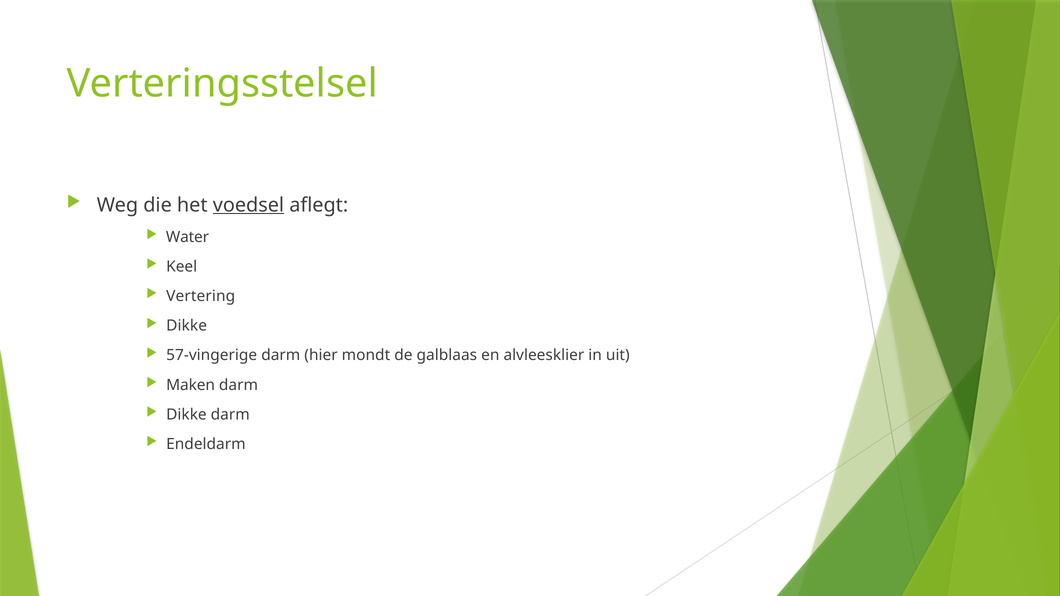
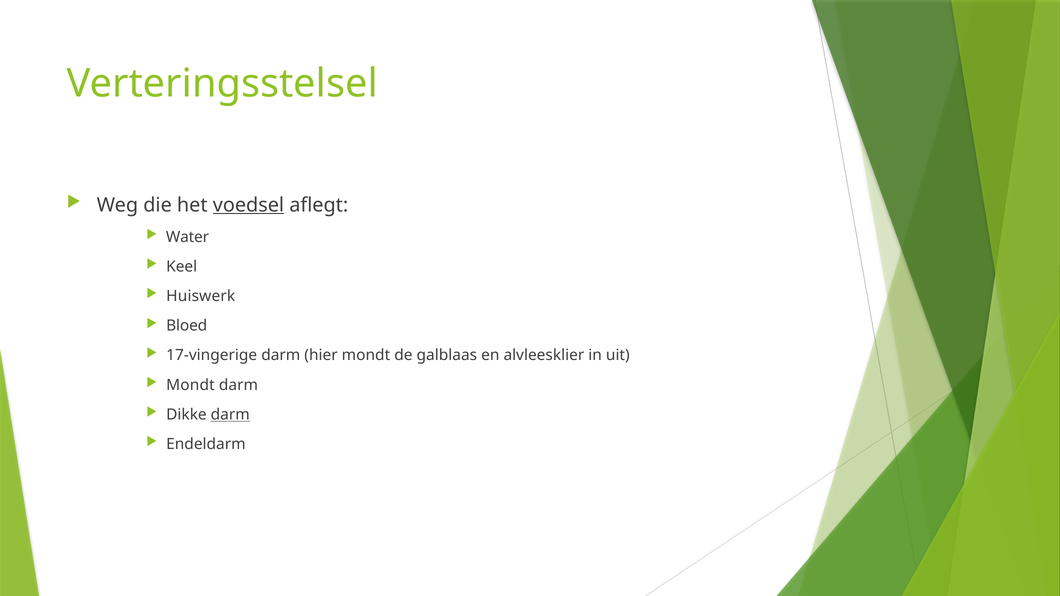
Vertering: Vertering -> Huiswerk (201, 296)
Dikke: Dikke -> Bloed (187, 326)
57-vingerige: 57-vingerige -> 17-vingerige (212, 356)
Maken: Maken -> Mondt (190, 385)
darm underline: none -> present (230, 415)
